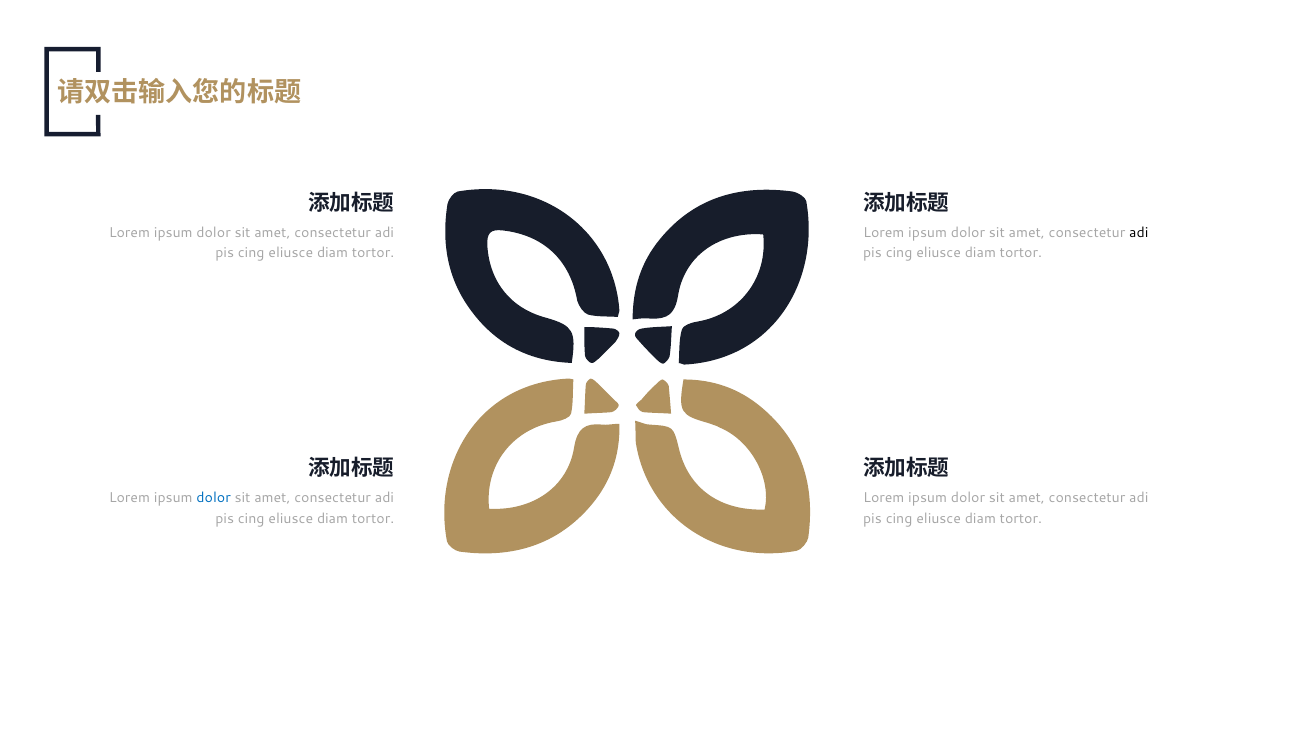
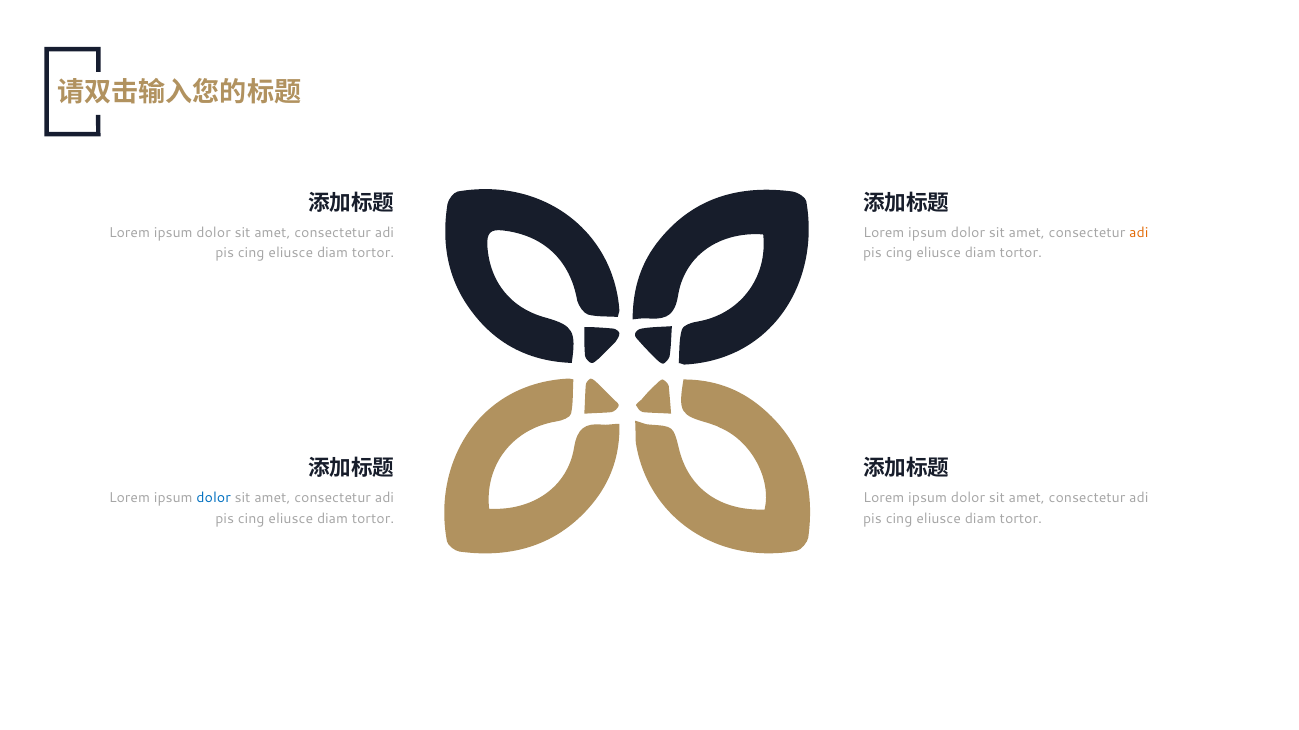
adi colour: black -> orange (1139, 233)
